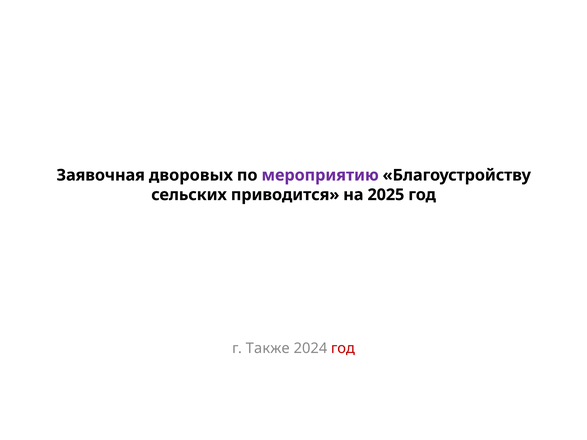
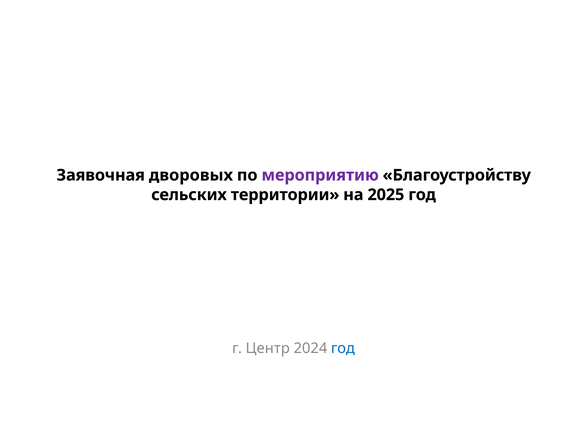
приводится: приводится -> территории (285, 195)
Также: Также -> Центр (268, 348)
год colour: red -> blue (343, 348)
